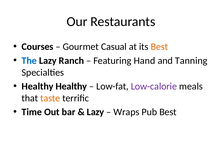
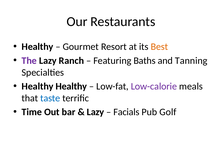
Courses: Courses -> Healthy (37, 47)
Casual: Casual -> Resort (114, 47)
The colour: blue -> purple (29, 60)
Hand: Hand -> Baths (145, 60)
taste colour: orange -> blue (50, 98)
Wraps: Wraps -> Facials (126, 112)
Pub Best: Best -> Golf (168, 112)
